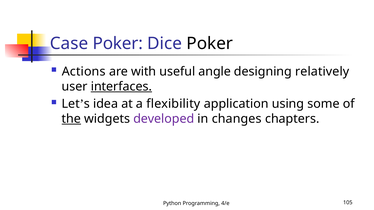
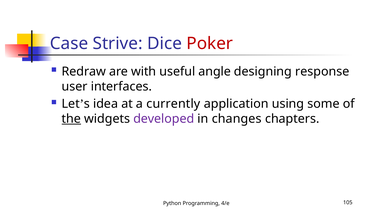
Case Poker: Poker -> Strive (118, 44)
Poker colour: black -> red (210, 44)
Actions: Actions -> Redraw (84, 72)
relatively: relatively -> response (322, 72)
interfaces underline: present -> none (121, 87)
flexibility: flexibility -> currently (173, 104)
